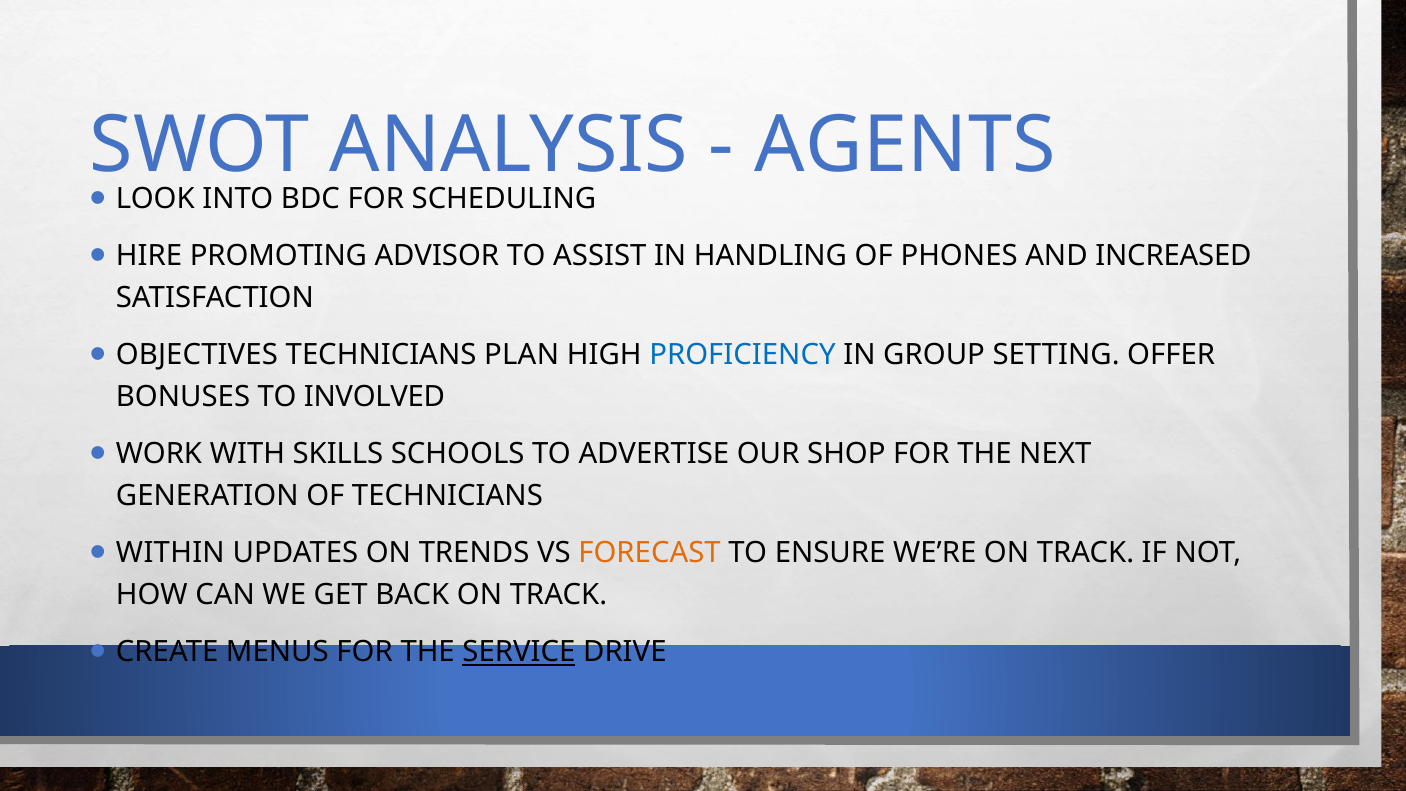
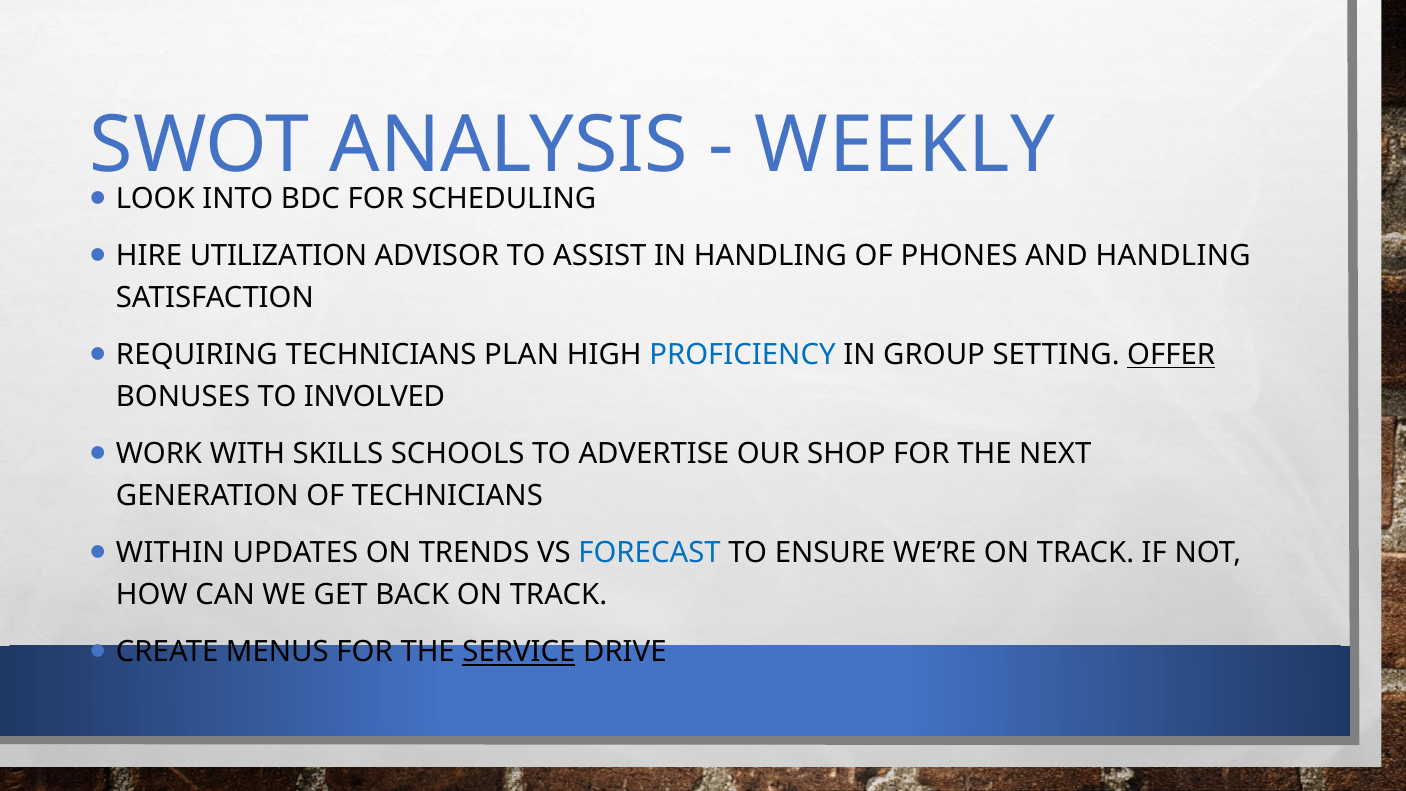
AGENTS: AGENTS -> WEEKLY (905, 145)
PROMOTING: PROMOTING -> UTILIZATION (278, 256)
AND INCREASED: INCREASED -> HANDLING (1173, 256)
OBJECTIVES: OBJECTIVES -> REQUIRING (197, 355)
OFFER underline: none -> present (1171, 355)
FORECAST colour: orange -> blue (650, 553)
